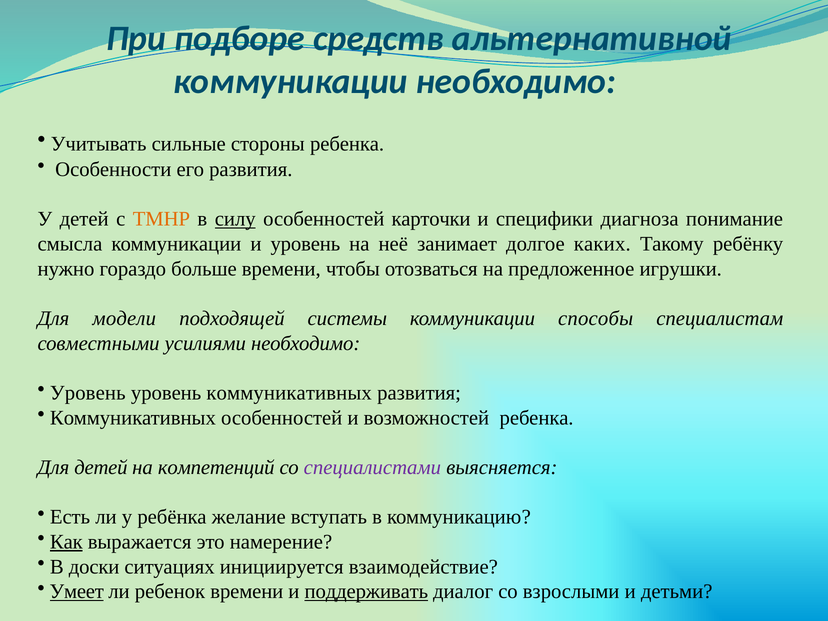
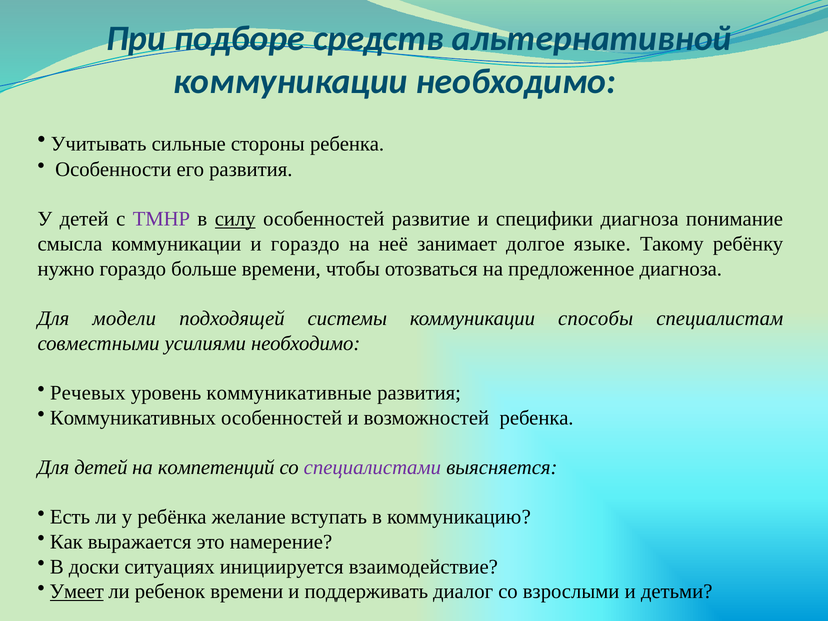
ТМНР colour: orange -> purple (161, 219)
карточки: карточки -> развитие (431, 219)
и уровень: уровень -> гораздо (305, 244)
каких: каких -> языке (602, 244)
предложенное игрушки: игрушки -> диагноза (681, 269)
Уровень: Уровень -> Речевых (88, 393)
уровень коммуникативных: коммуникативных -> коммуникативные (289, 393)
Как underline: present -> none (66, 542)
поддерживать underline: present -> none (366, 592)
